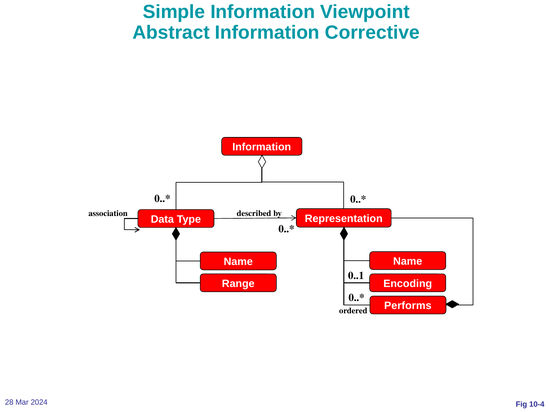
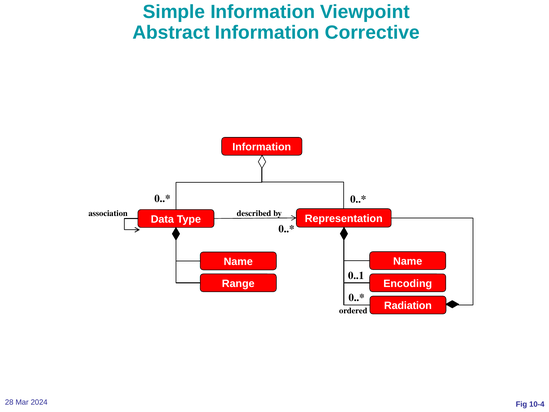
Performs: Performs -> Radiation (408, 306)
